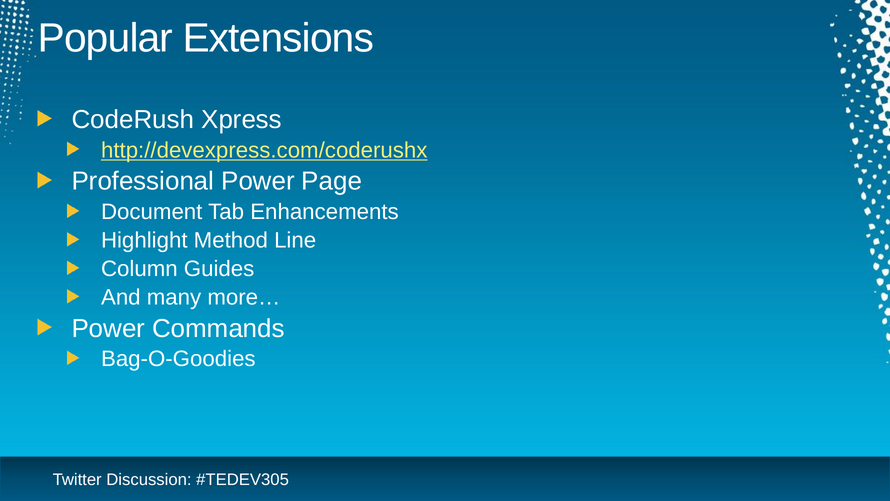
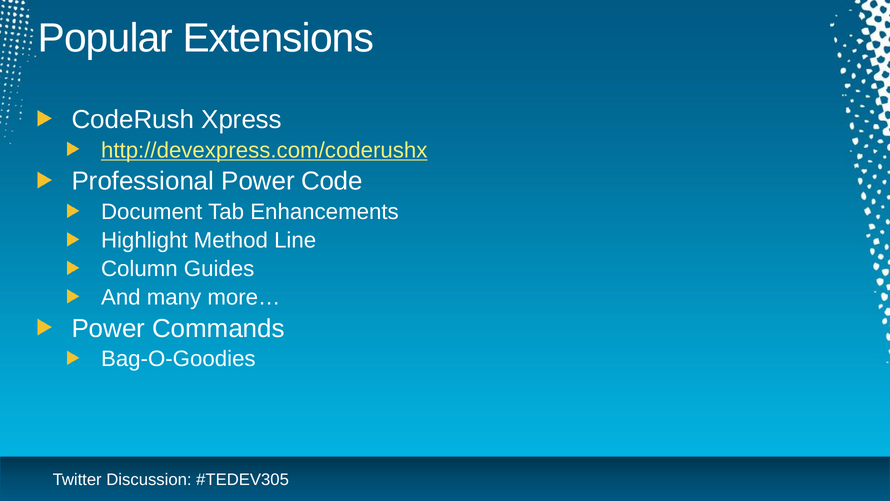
Page: Page -> Code (332, 181)
